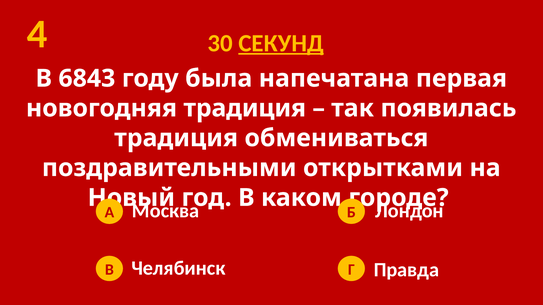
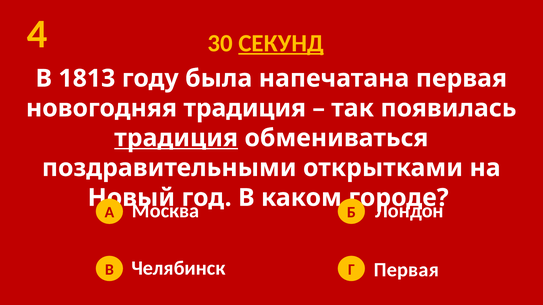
6843: 6843 -> 1813 (87, 79)
традиция underline: none -> present (176, 138)
Правда: Правда -> Первая (406, 270)
